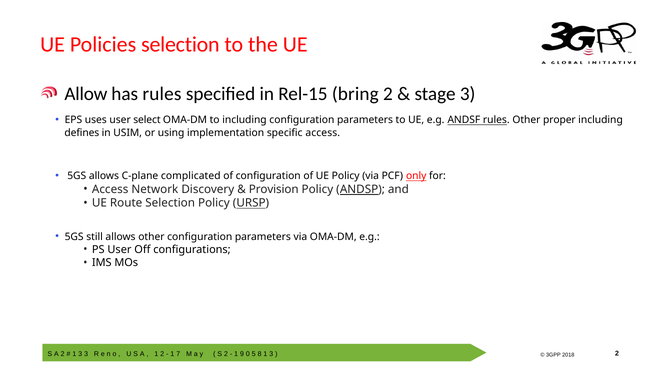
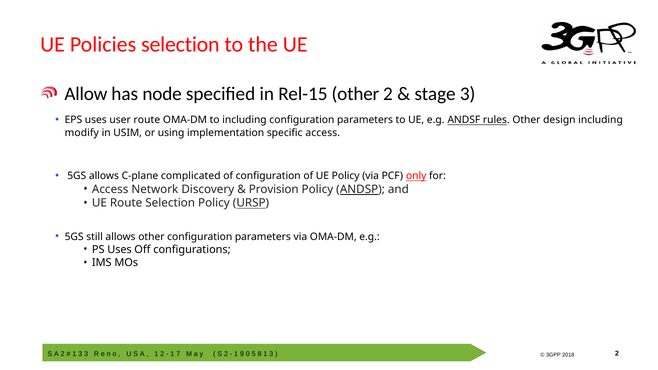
has rules: rules -> node (162, 94)
Rel-15 bring: bring -> other (355, 94)
user select: select -> route (147, 120)
proper: proper -> design (559, 120)
defines: defines -> modify (82, 133)
PS User: User -> Uses (120, 250)
